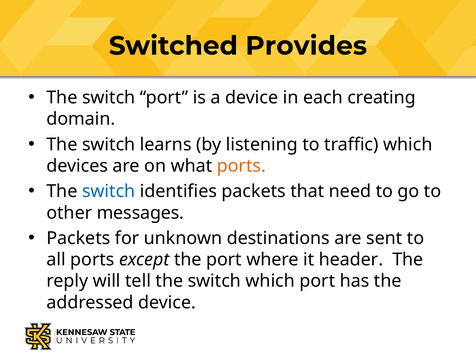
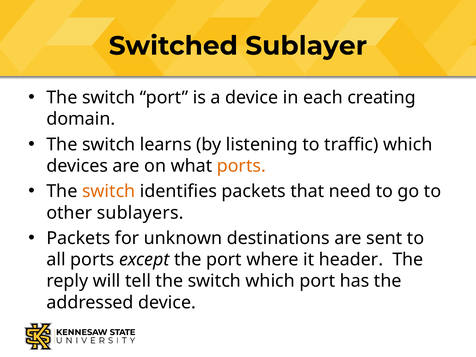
Provides: Provides -> Sublayer (306, 46)
switch colour: blue -> orange (109, 191)
messages: messages -> sublayers (140, 213)
